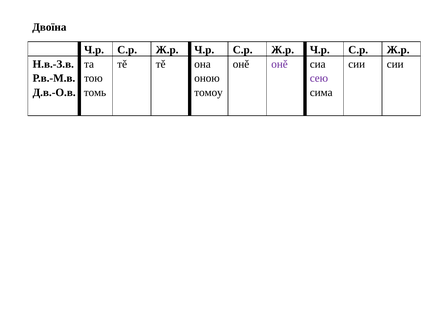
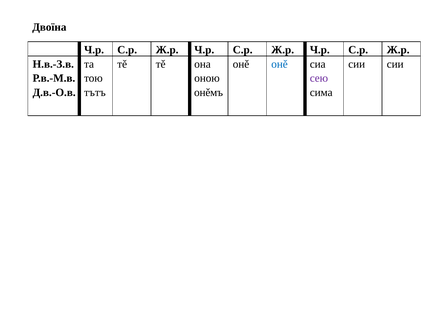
онě colour: purple -> blue (280, 64)
томь: томь -> тътъ (95, 92)
томоу: томоу -> онěмъ (209, 92)
